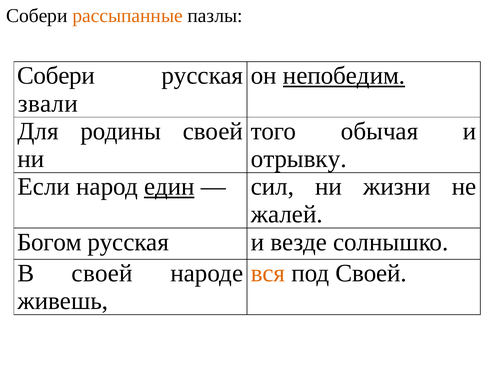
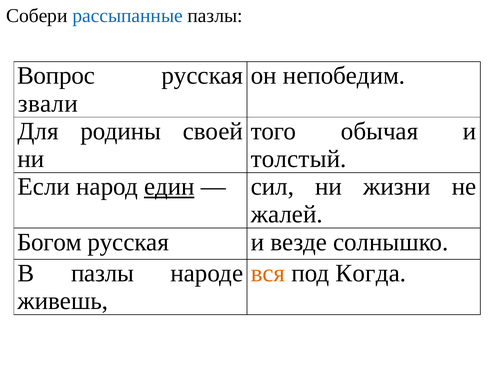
рассыпанные colour: orange -> blue (128, 16)
Собери: Собери -> Вопрос (56, 76)
непобедим underline: present -> none (344, 76)
отрывку: отрывку -> толстый (299, 159)
В своей: своей -> пазлы (102, 274)
под Своей: Своей -> Когда (371, 274)
